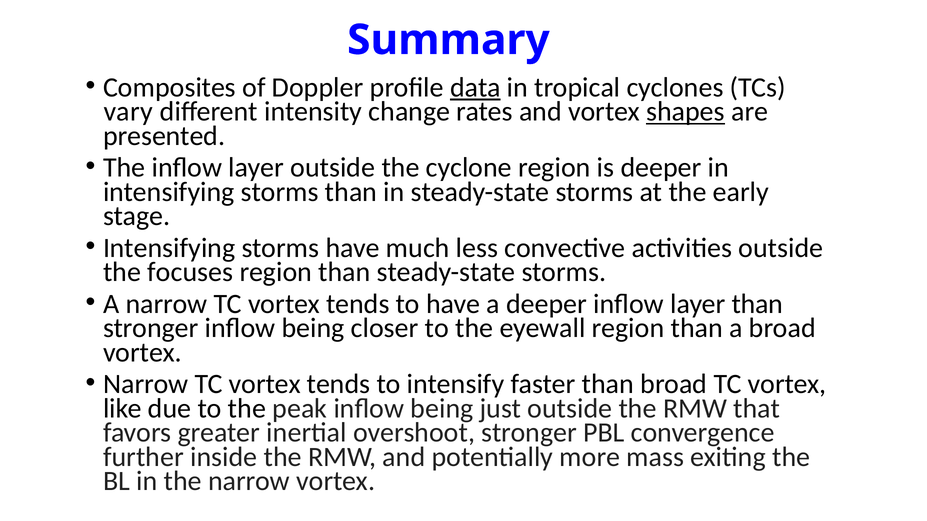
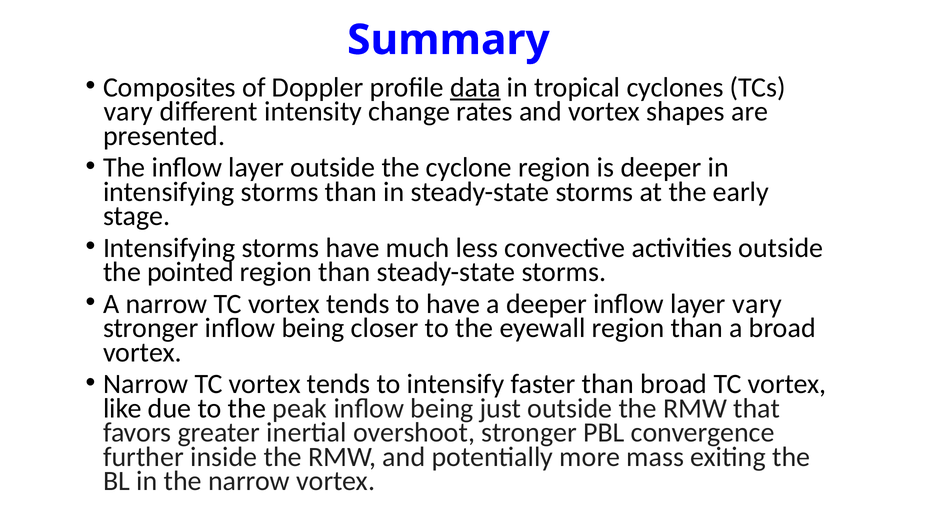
shapes underline: present -> none (686, 112)
focuses: focuses -> pointed (190, 272)
layer than: than -> vary (757, 304)
